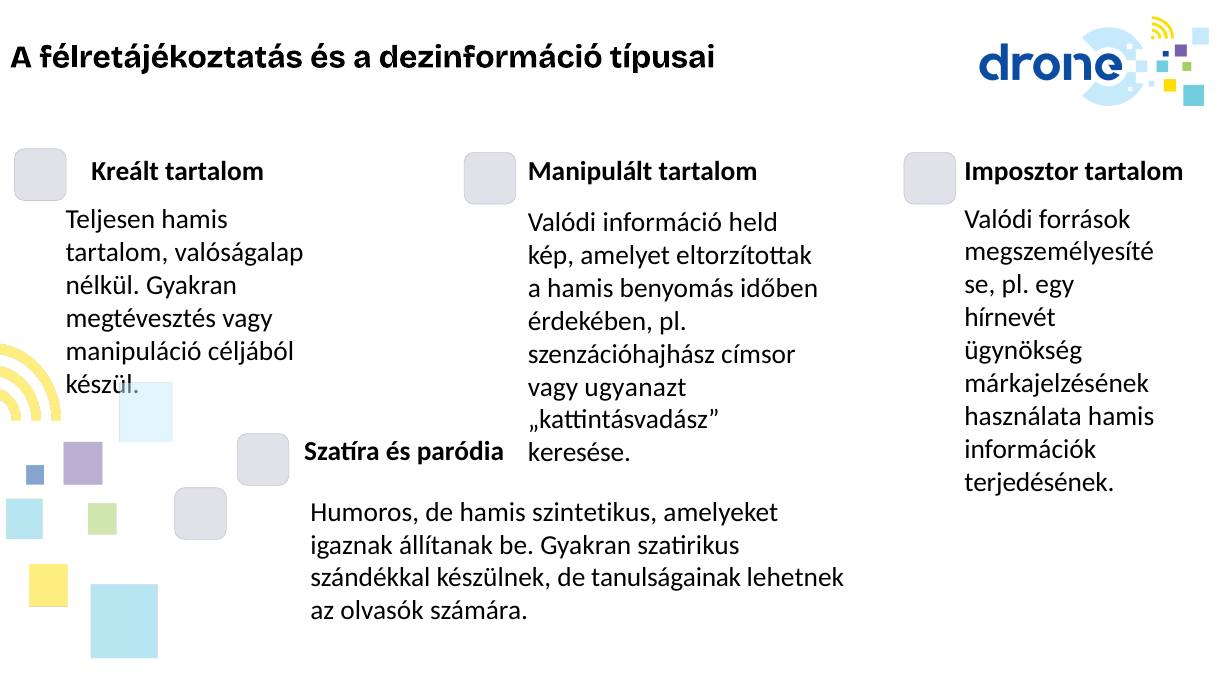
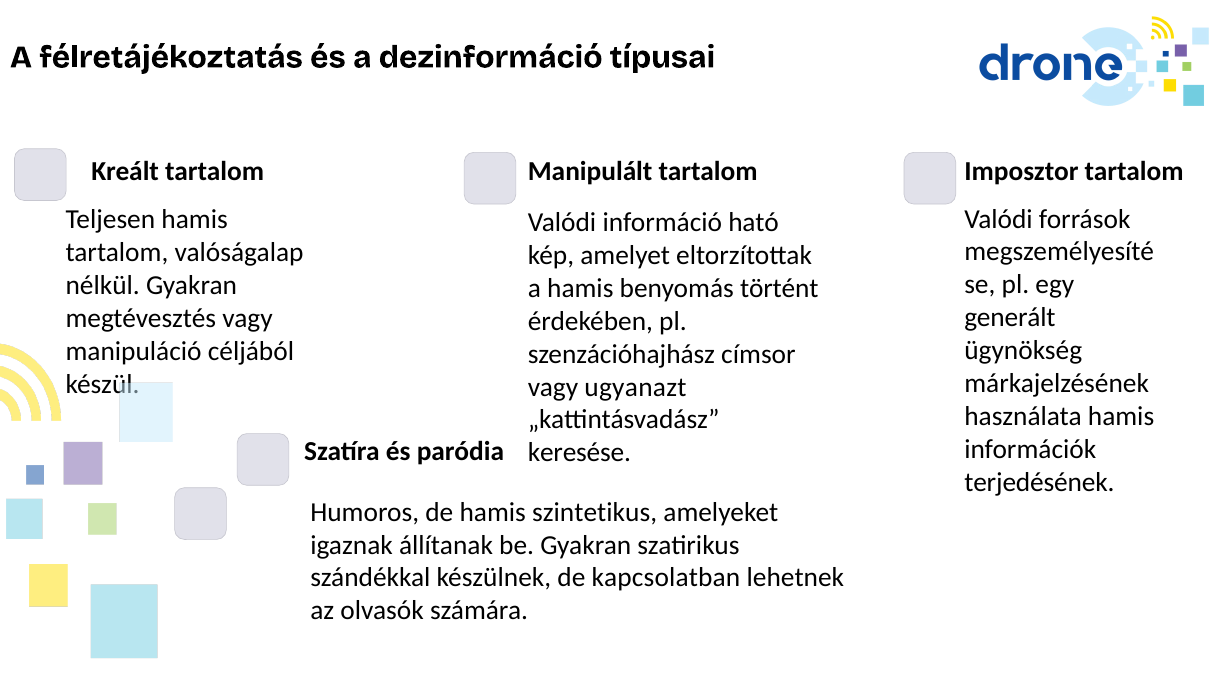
held: held -> ható (754, 223)
időben: időben -> történt (779, 289)
hírnevét: hírnevét -> generált (1010, 318)
tanulságainak: tanulságainak -> kapcsolatban (666, 578)
